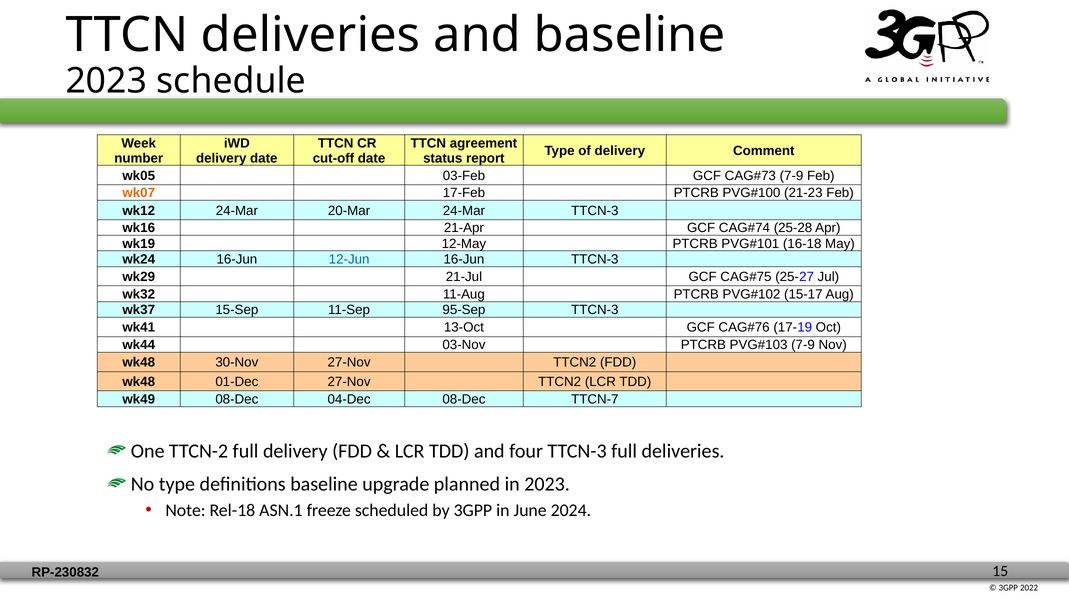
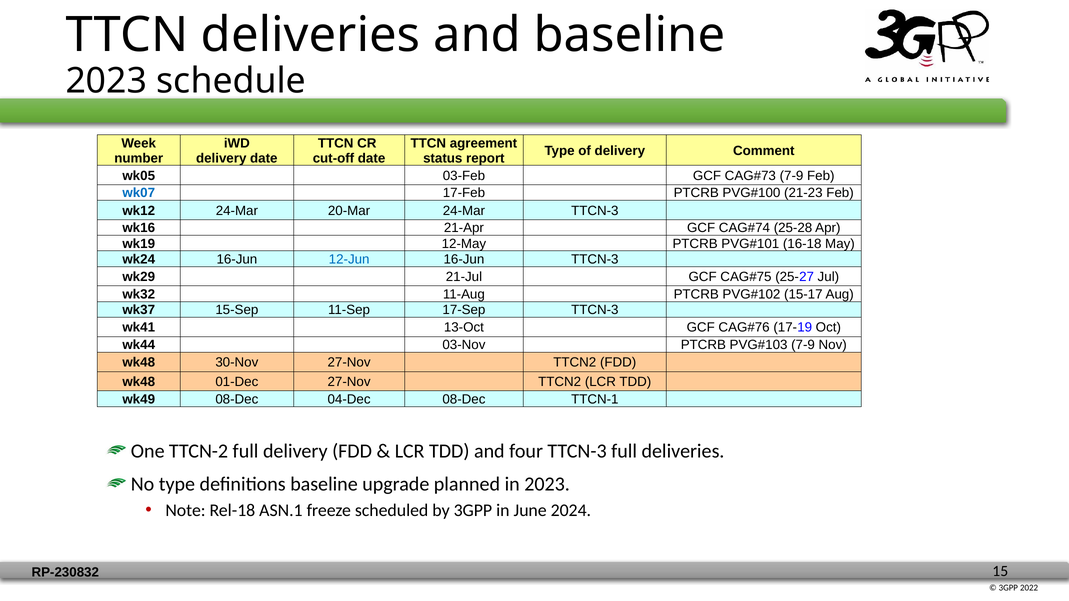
wk07 colour: orange -> blue (139, 193)
95-Sep: 95-Sep -> 17-Sep (464, 310)
TTCN-7: TTCN-7 -> TTCN-1 (595, 400)
